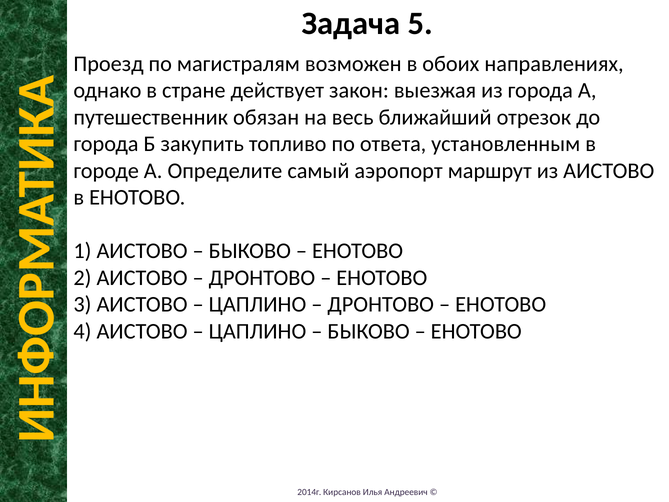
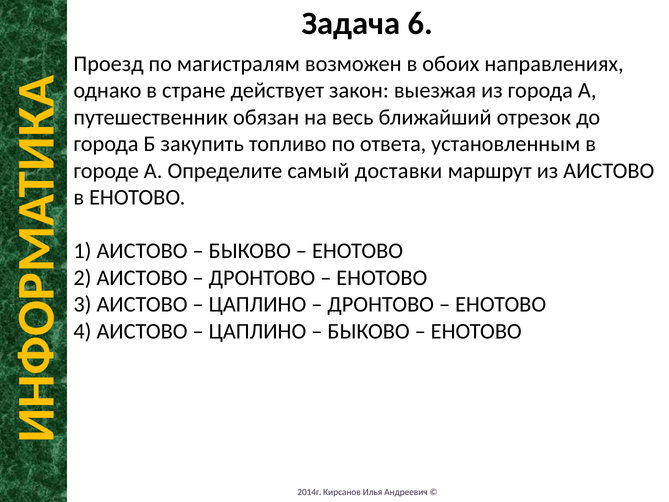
5: 5 -> 6 (420, 24)
аэропорт: аэропорт -> доставки (398, 171)
